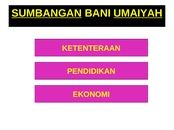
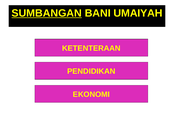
UMAIYAH underline: present -> none (138, 13)
